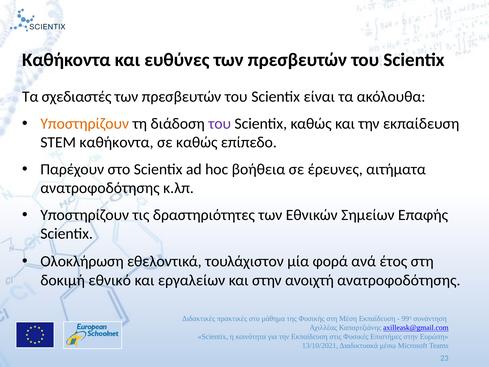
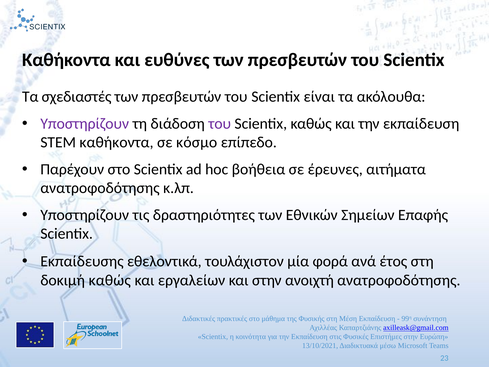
Υποστηρίζουν colour: orange -> purple (85, 124)
σε καθώς: καθώς -> κόσμο (197, 142)
Ολοκλήρωση: Ολοκλήρωση -> Εκπαίδευσης (82, 261)
δοκιμή εθνικό: εθνικό -> καθώς (110, 280)
